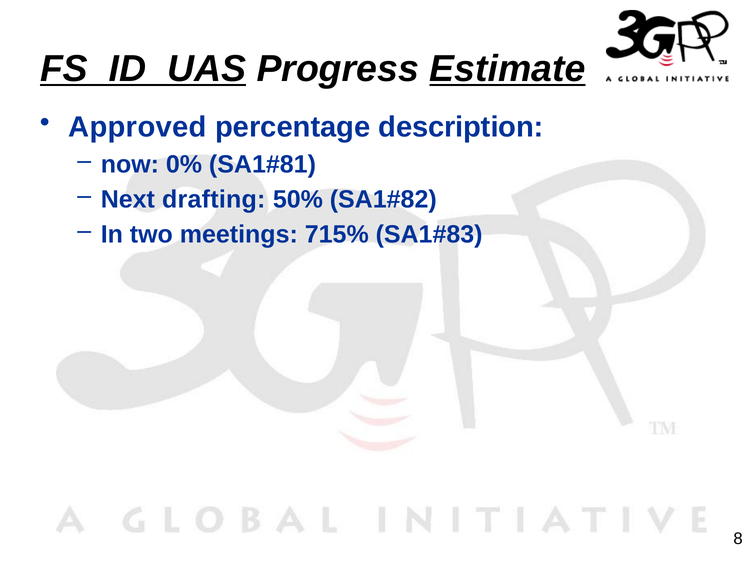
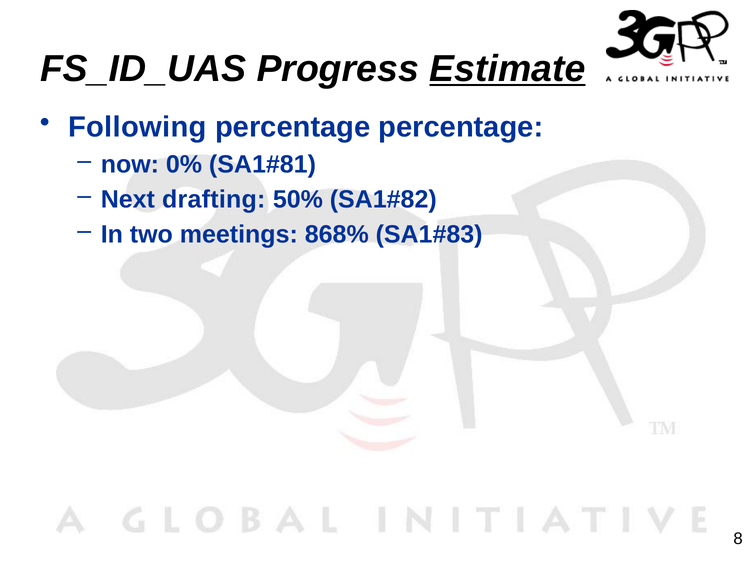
FS_ID_UAS underline: present -> none (143, 69)
Approved: Approved -> Following (137, 127)
percentage description: description -> percentage (461, 127)
715%: 715% -> 868% (337, 234)
